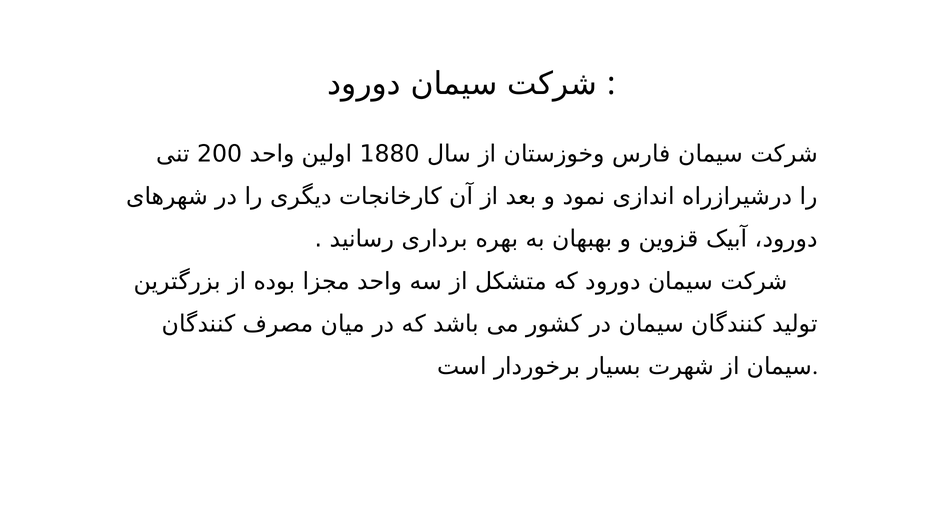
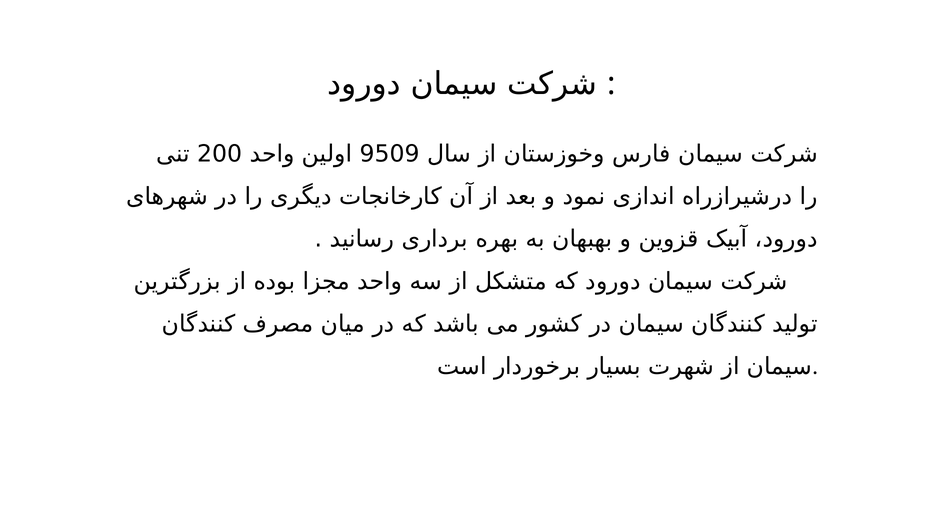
1880: 1880 -> 9509 (390, 154)
